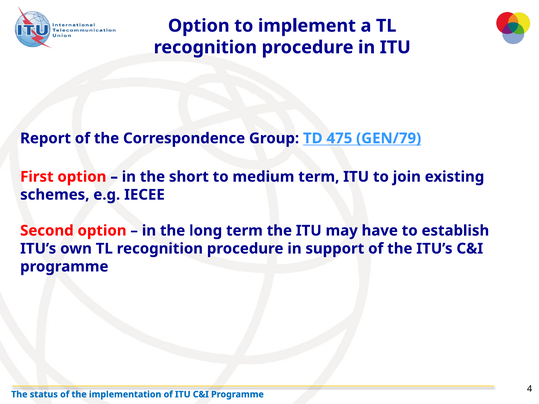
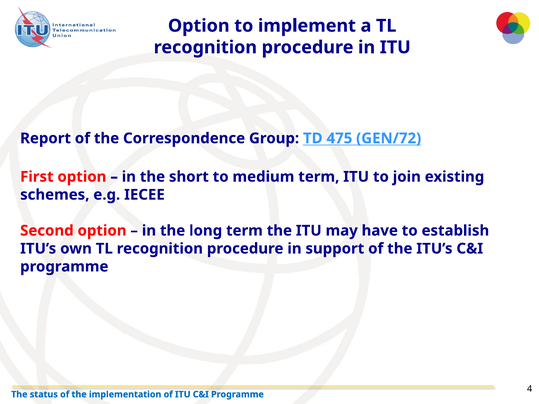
GEN/79: GEN/79 -> GEN/72 (389, 138)
